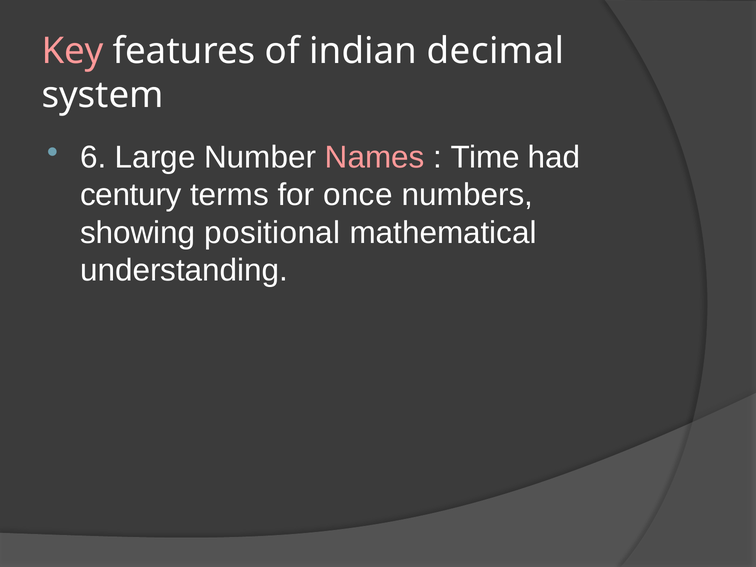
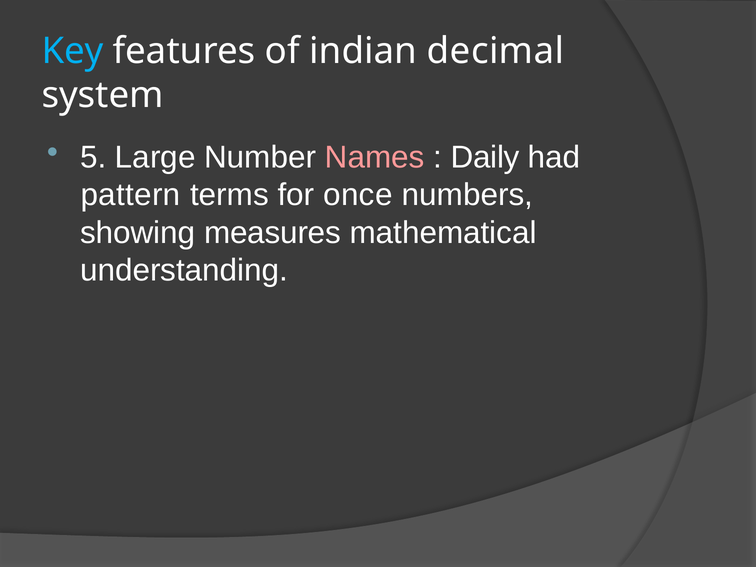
Key colour: pink -> light blue (72, 51)
6: 6 -> 5 (93, 157)
Time: Time -> Daily (485, 157)
century: century -> pattern (131, 195)
positional: positional -> measures (273, 233)
